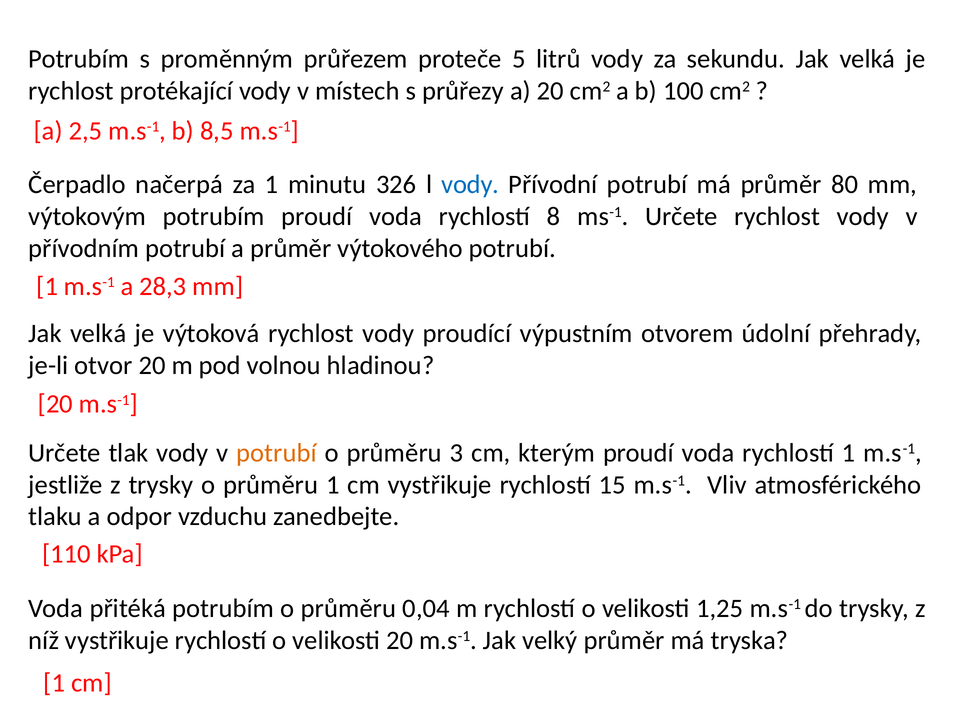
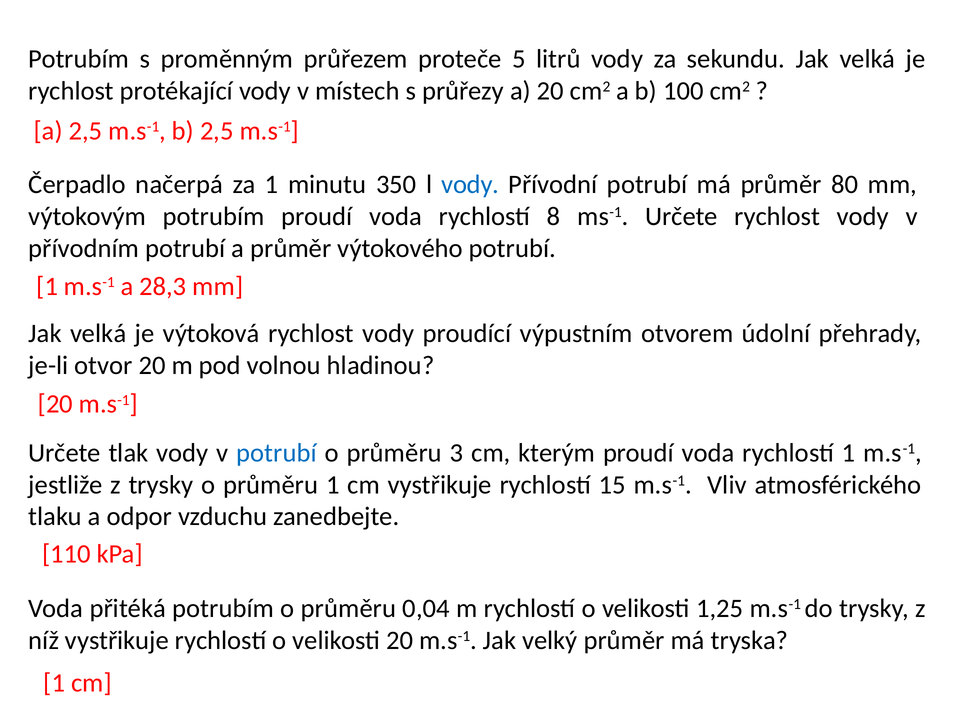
b 8,5: 8,5 -> 2,5 (217, 131)
326: 326 -> 350 (396, 185)
potrubí colour: orange -> blue (276, 453)
